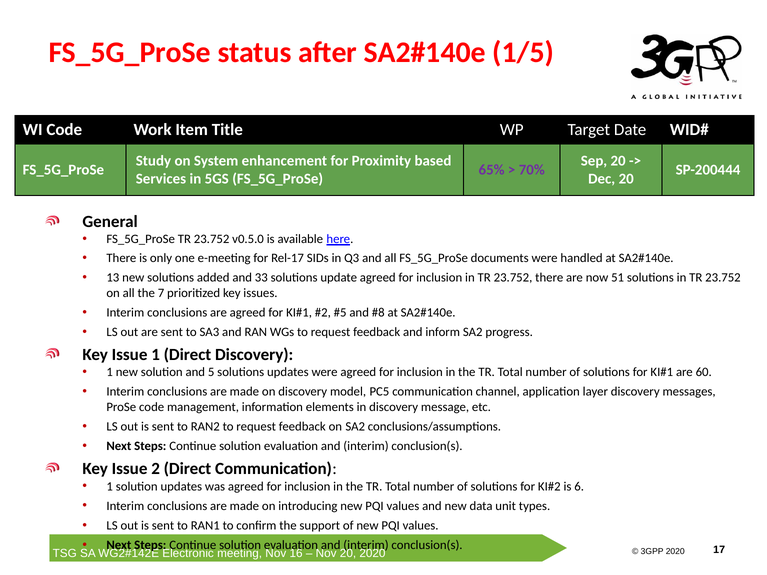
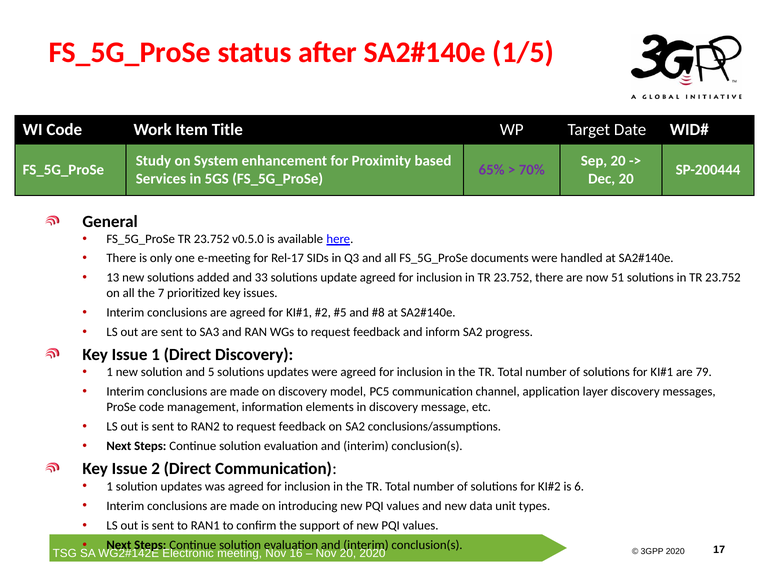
60: 60 -> 79 (704, 372)
